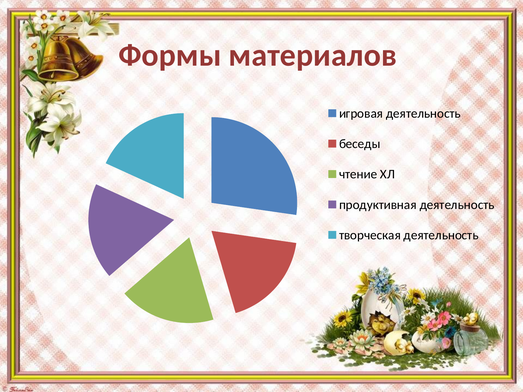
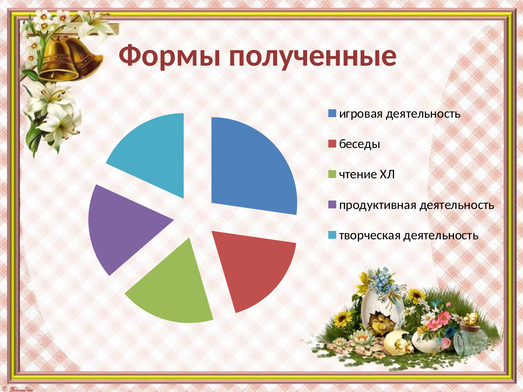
материалов: материалов -> полученные (313, 55)
